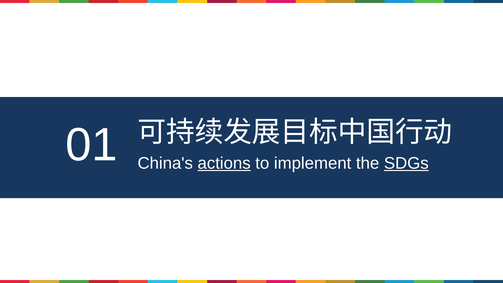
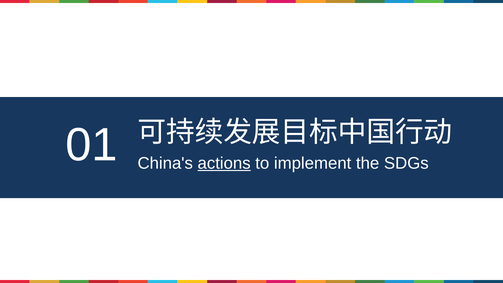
SDGs underline: present -> none (406, 163)
